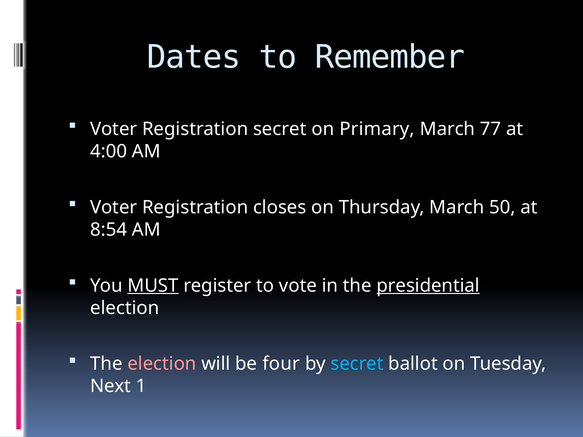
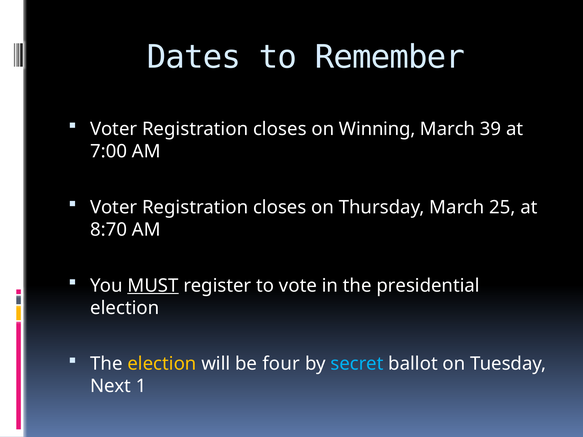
secret: secret -> closes (280, 129)
Primary: Primary -> Winning (377, 129)
77: 77 -> 39 (491, 129)
4:00: 4:00 -> 7:00 (109, 151)
50: 50 -> 25 (502, 207)
8:54: 8:54 -> 8:70 (109, 230)
presidential underline: present -> none (428, 286)
election colour: pink -> yellow (162, 364)
